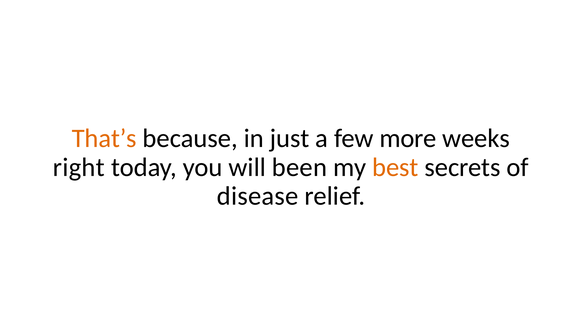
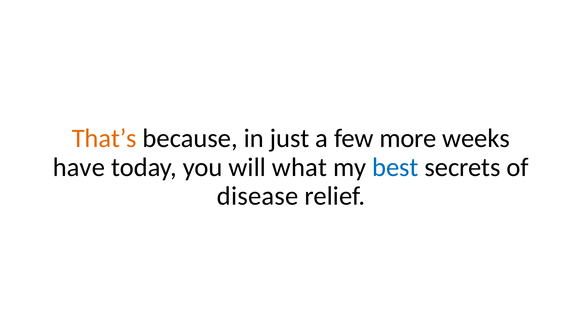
right: right -> have (79, 167)
been: been -> what (300, 167)
best colour: orange -> blue (395, 167)
